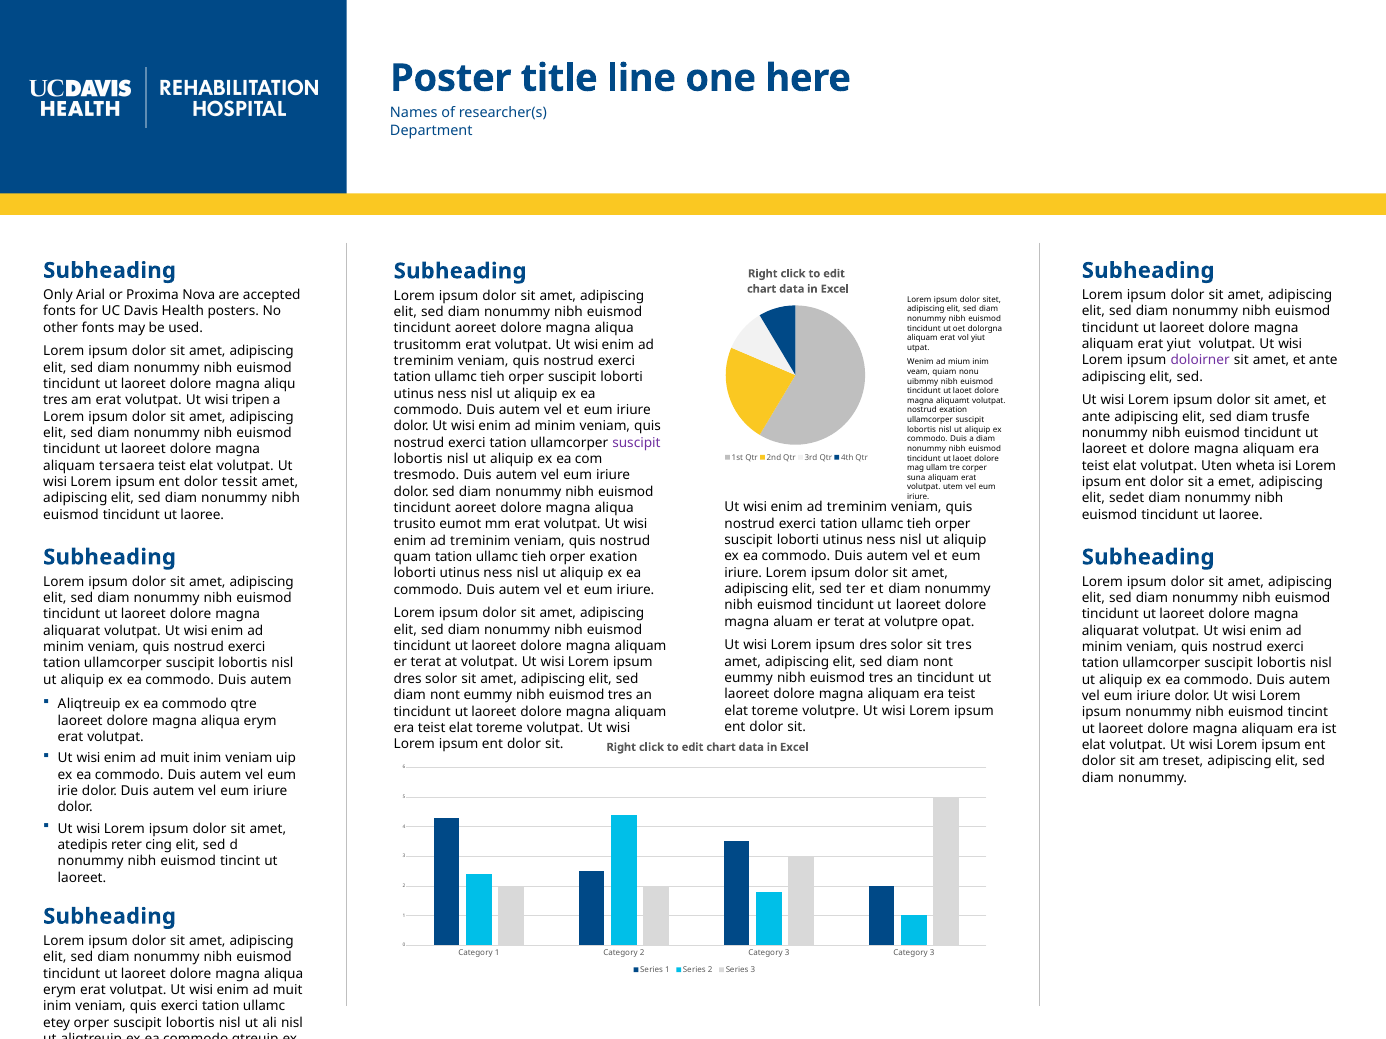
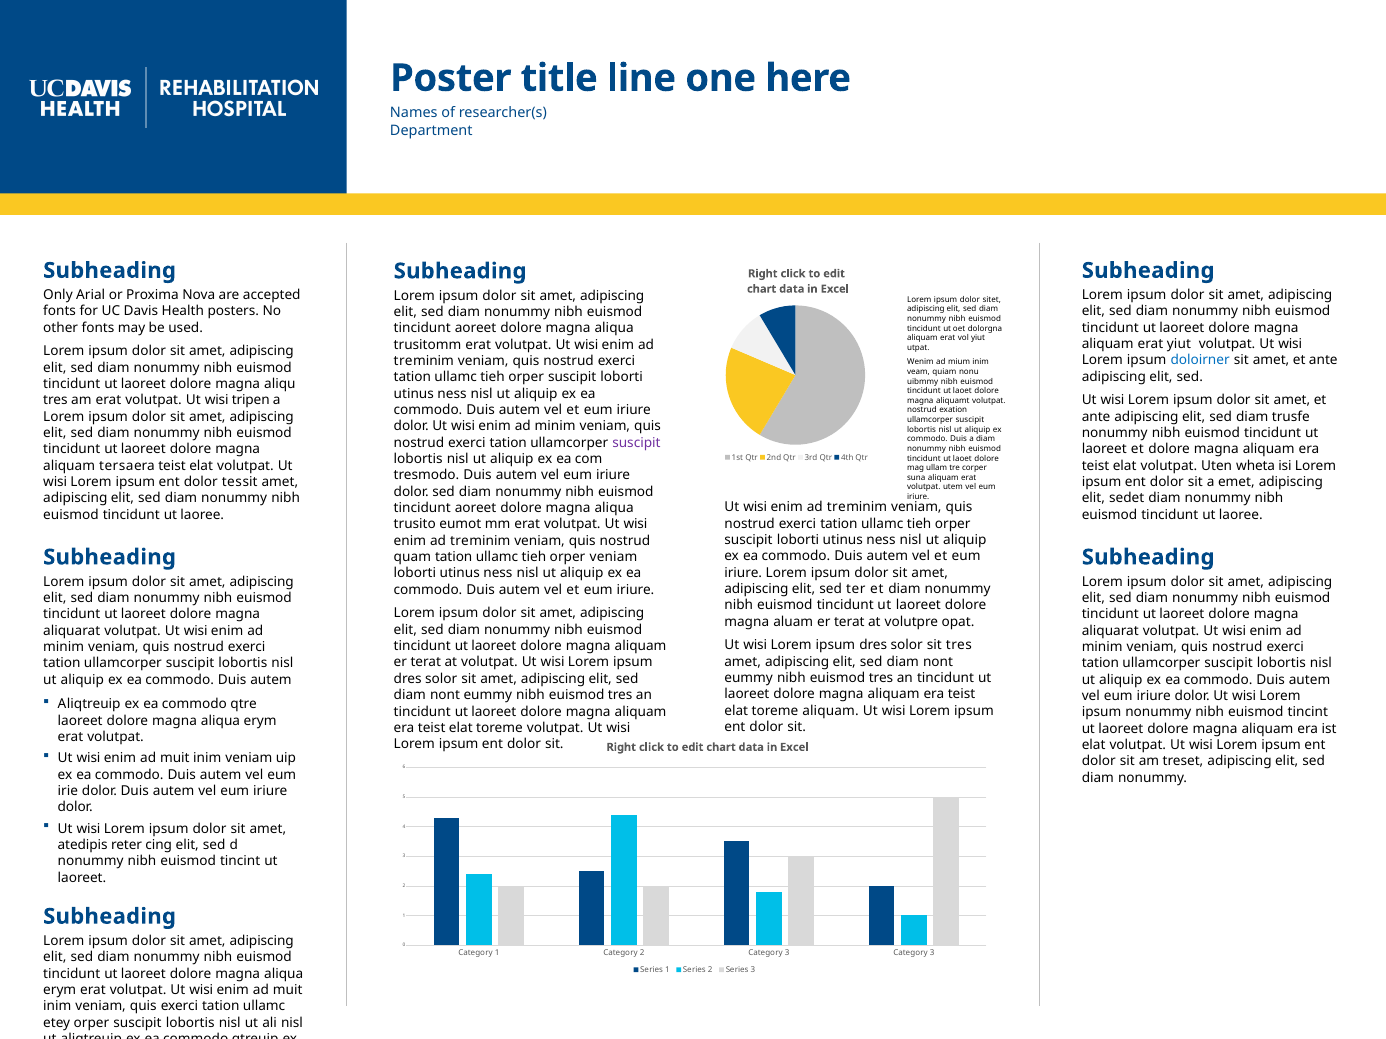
doloirner colour: purple -> blue (1200, 361)
orper exation: exation -> veniam (614, 557)
toreme volutpre: volutpre -> aliquam (831, 711)
